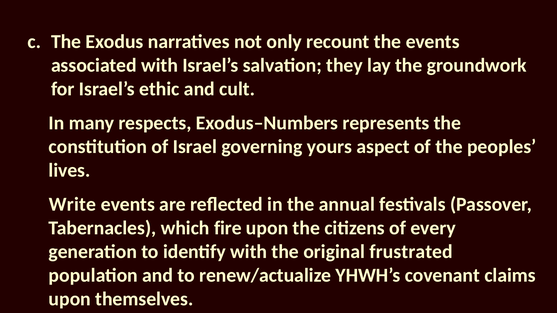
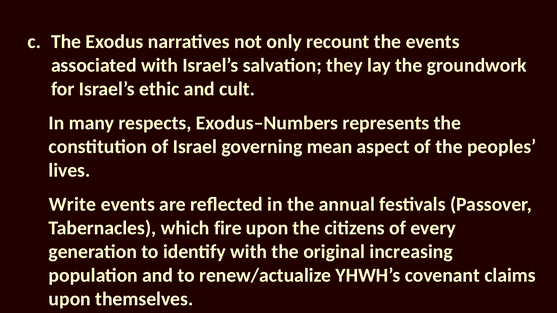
yours: yours -> mean (330, 147)
frustrated: frustrated -> increasing (411, 252)
